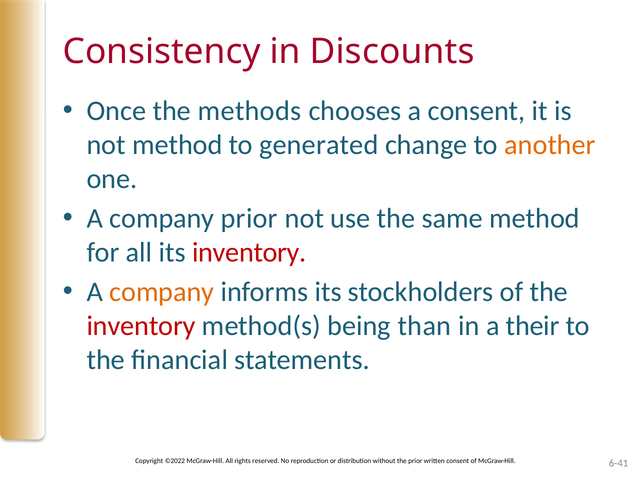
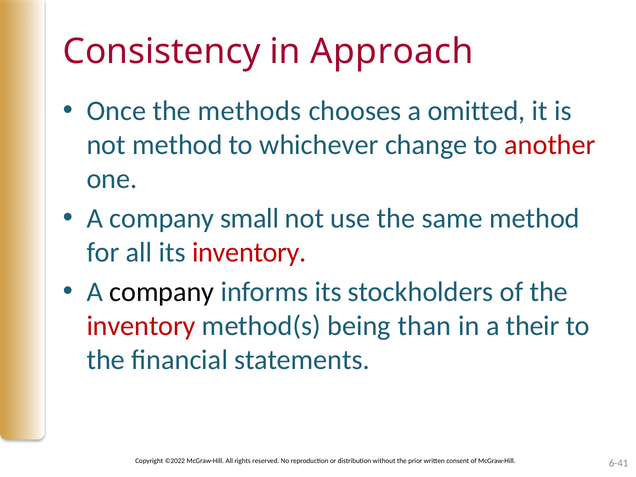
Discounts: Discounts -> Approach (392, 52)
a consent: consent -> omitted (477, 111)
generated: generated -> whichever (319, 145)
another colour: orange -> red (550, 145)
company prior: prior -> small (250, 219)
company colour: orange -> black (162, 292)
